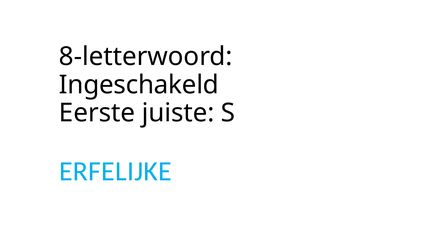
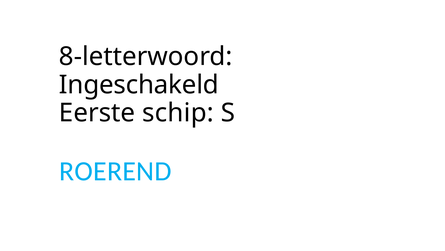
juiste: juiste -> schip (178, 113)
ERFELIJKE: ERFELIJKE -> ROEREND (115, 171)
